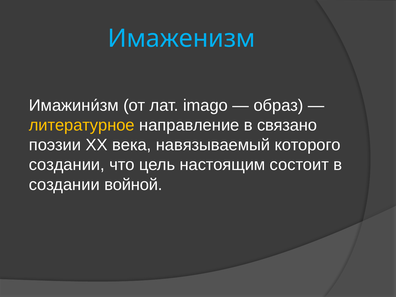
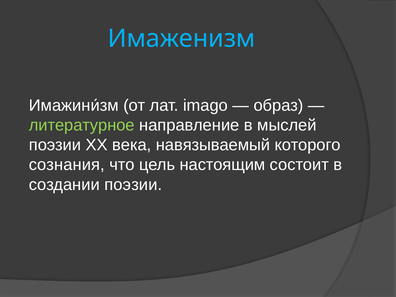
литературное colour: yellow -> light green (82, 125)
связано: связано -> мыслей (287, 125)
создании: создании -> сознания (67, 165)
создании войной: войной -> поэзии (133, 185)
